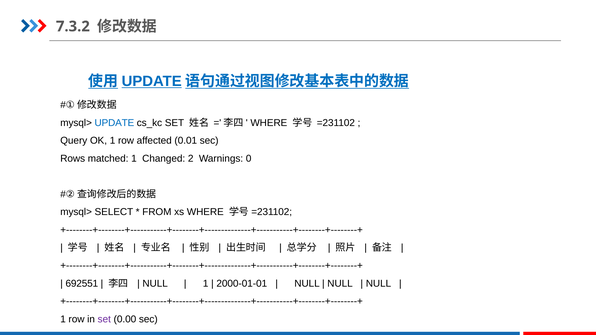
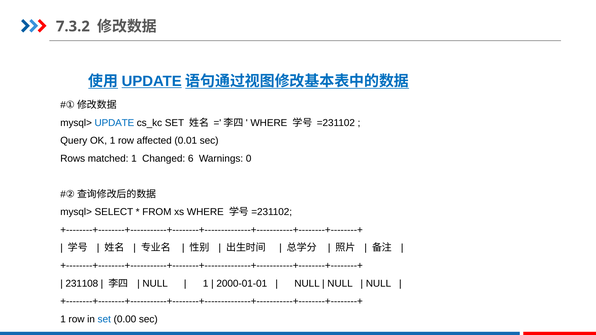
2: 2 -> 6 (191, 159)
692551: 692551 -> 231108 (82, 284)
set colour: purple -> blue (104, 319)
